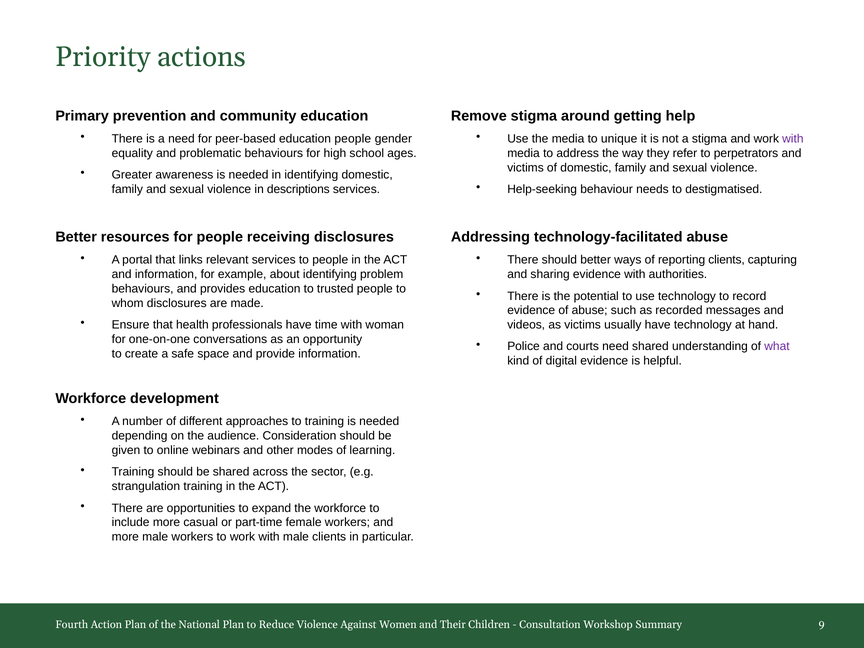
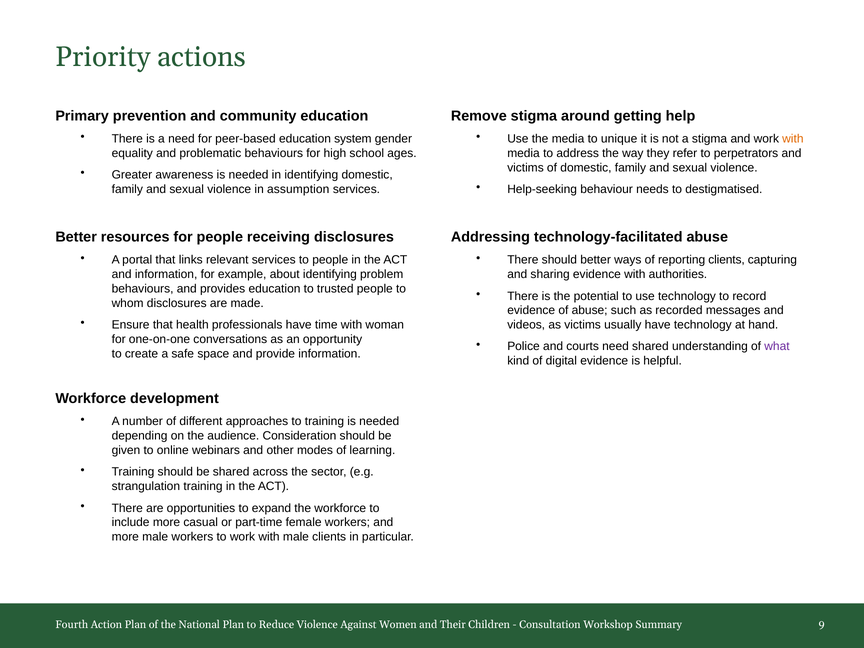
education people: people -> system (353, 139)
with colour: purple -> orange (793, 139)
descriptions: descriptions -> assumption (298, 189)
